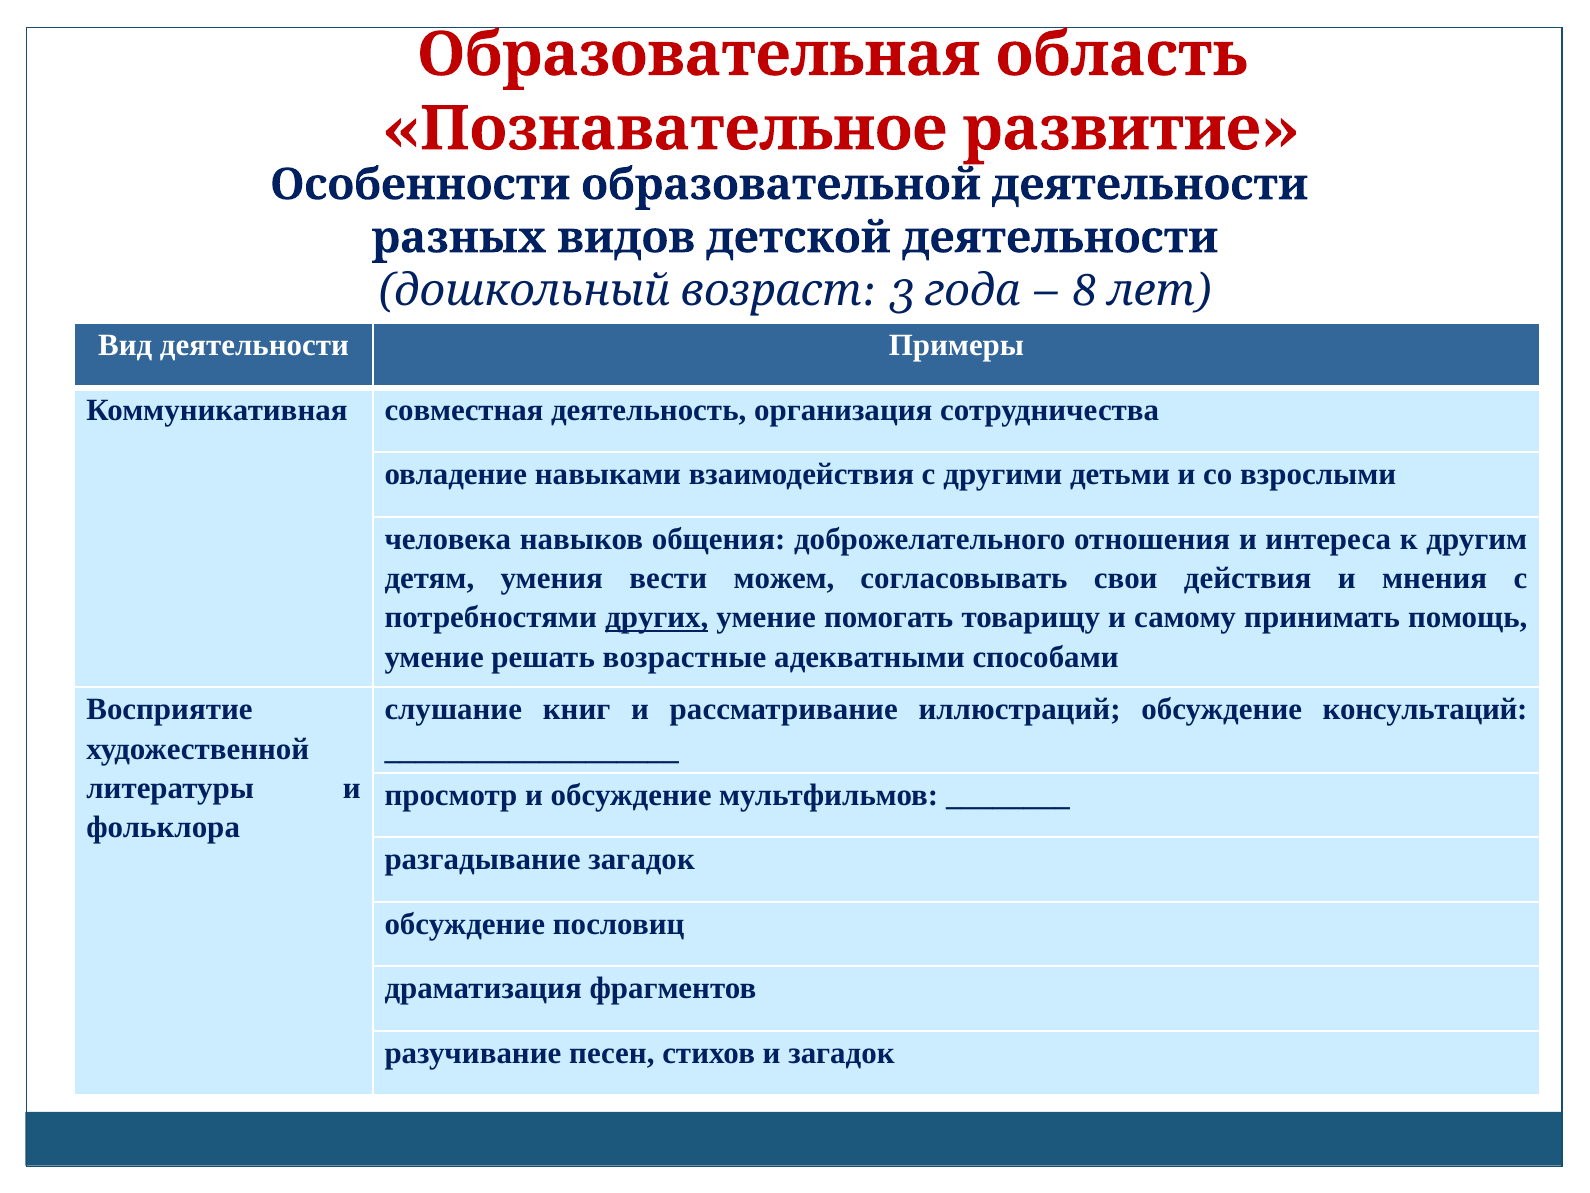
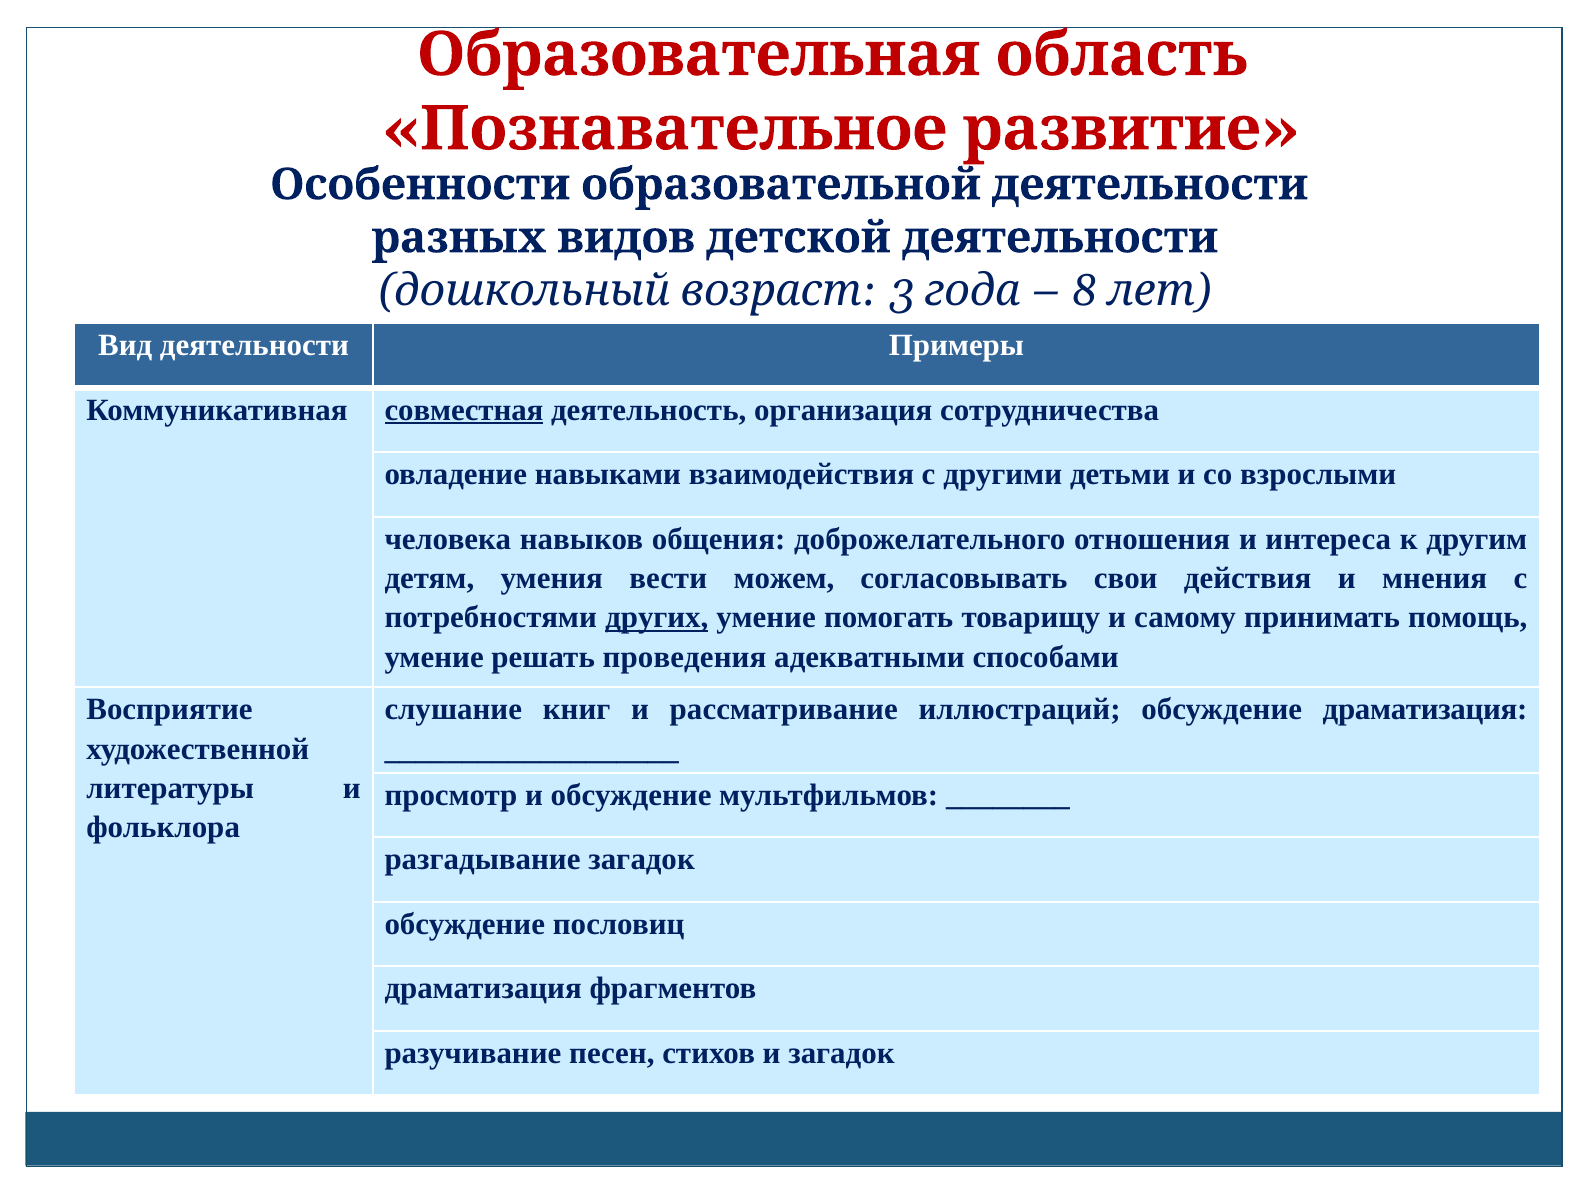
совместная underline: none -> present (464, 410)
возрастные: возрастные -> проведения (685, 657)
обсуждение консультаций: консультаций -> драматизация (1425, 709)
